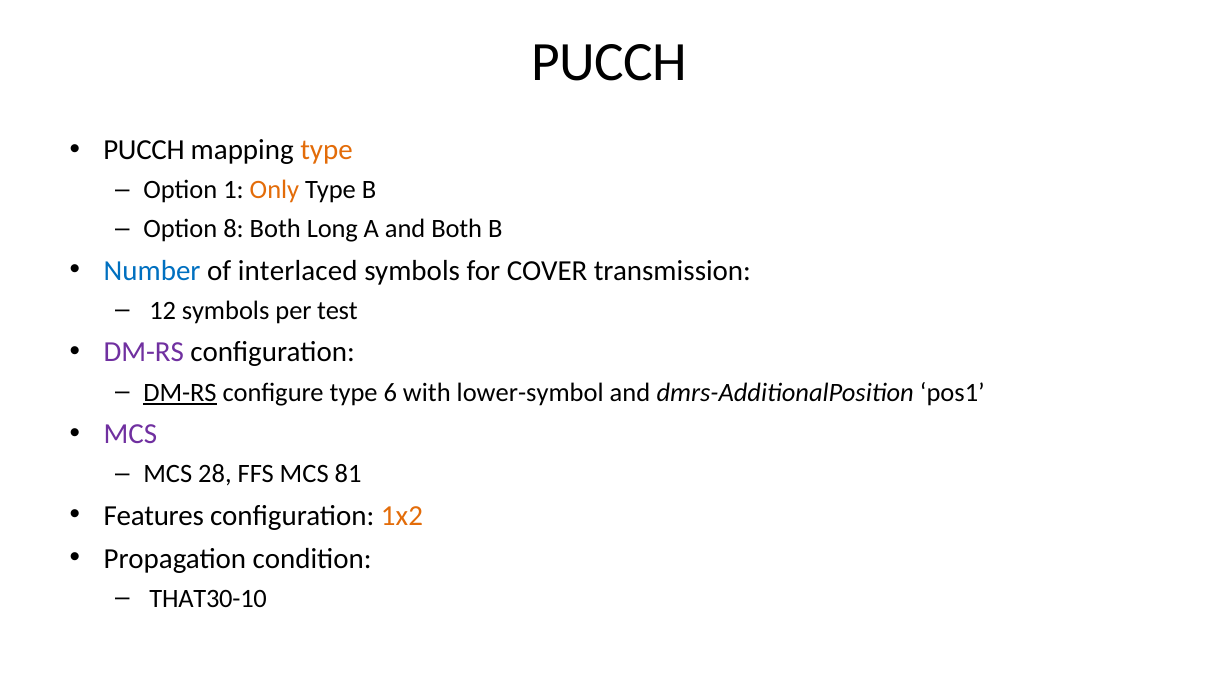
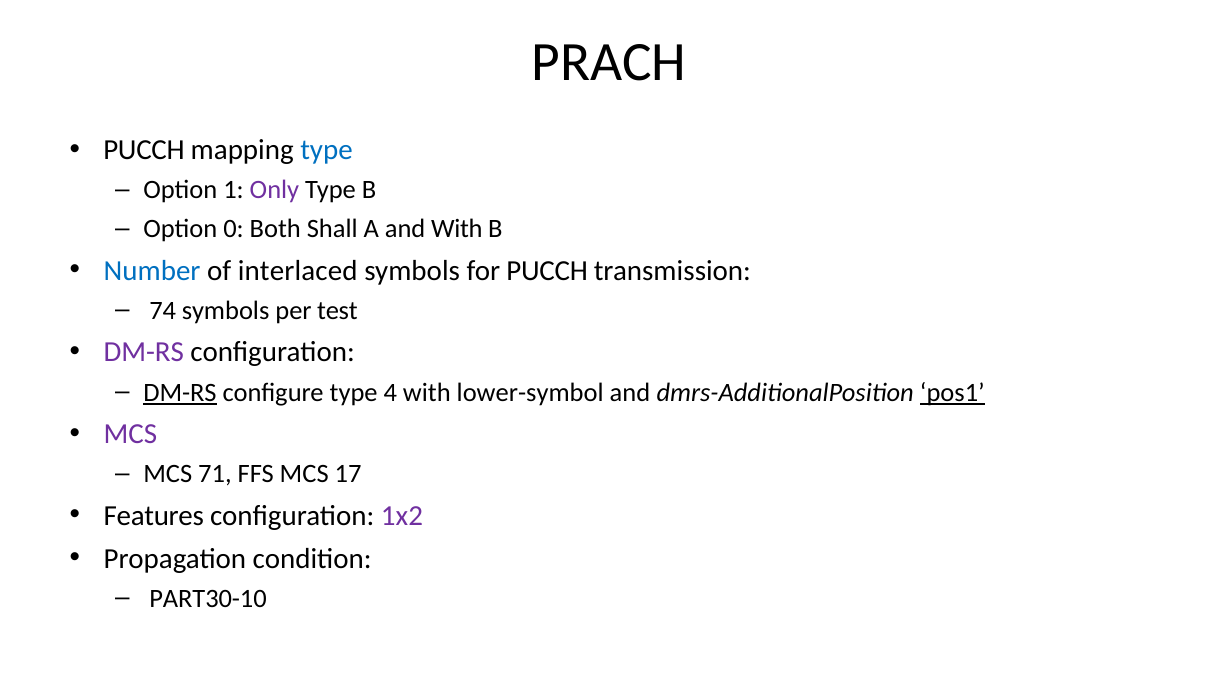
PUCCH: PUCCH -> PRACH (609, 62)
type colour: orange -> blue (326, 150)
Only colour: orange -> purple (274, 190)
8: 8 -> 0 (234, 229)
Long: Long -> Shall (332, 229)
and Both: Both -> With (457, 229)
for COVER: COVER -> PUCCH (547, 271)
12: 12 -> 74 (163, 311)
6: 6 -> 4 (390, 393)
pos1 underline: none -> present (952, 393)
28: 28 -> 71 (215, 474)
81: 81 -> 17 (348, 474)
1x2 colour: orange -> purple (402, 516)
THAT30-10: THAT30-10 -> PART30-10 (208, 599)
